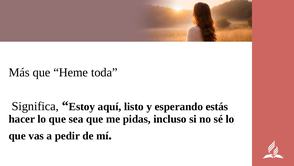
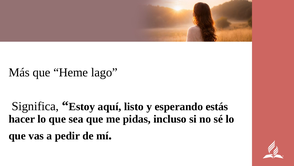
toda: toda -> lago (104, 72)
